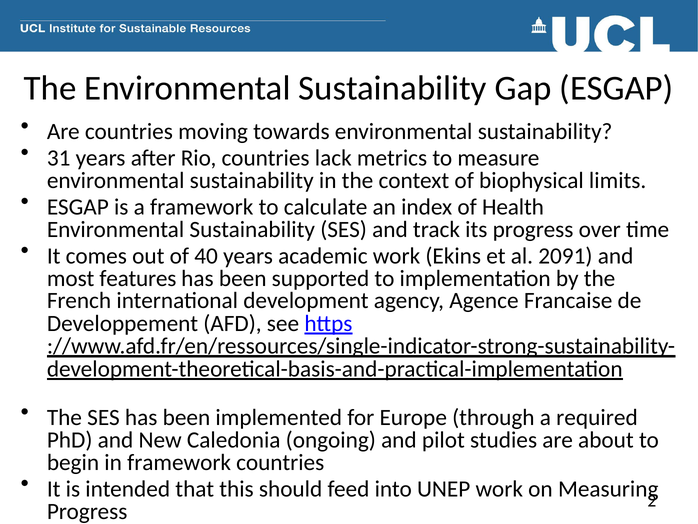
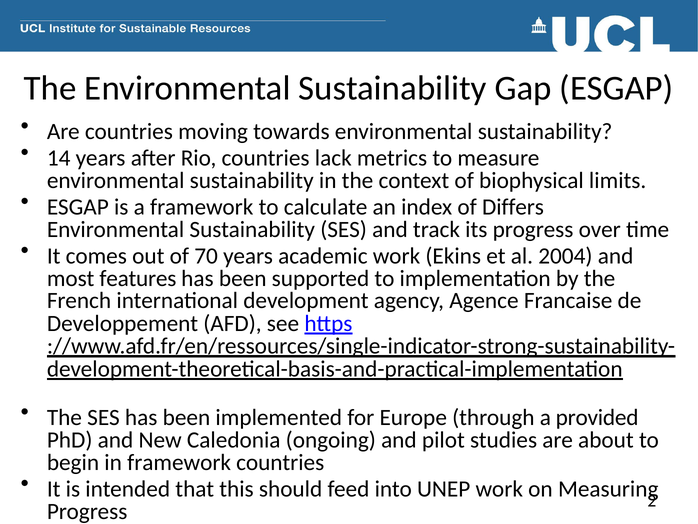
31: 31 -> 14 (59, 158)
Health: Health -> Differs (513, 207)
40: 40 -> 70 (206, 256)
2091: 2091 -> 2004 (565, 256)
required: required -> provided (597, 417)
